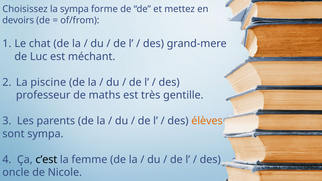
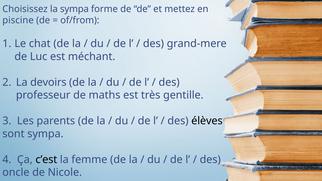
devoirs: devoirs -> piscine (18, 20)
piscine: piscine -> devoirs (48, 82)
élèves colour: orange -> black (207, 121)
